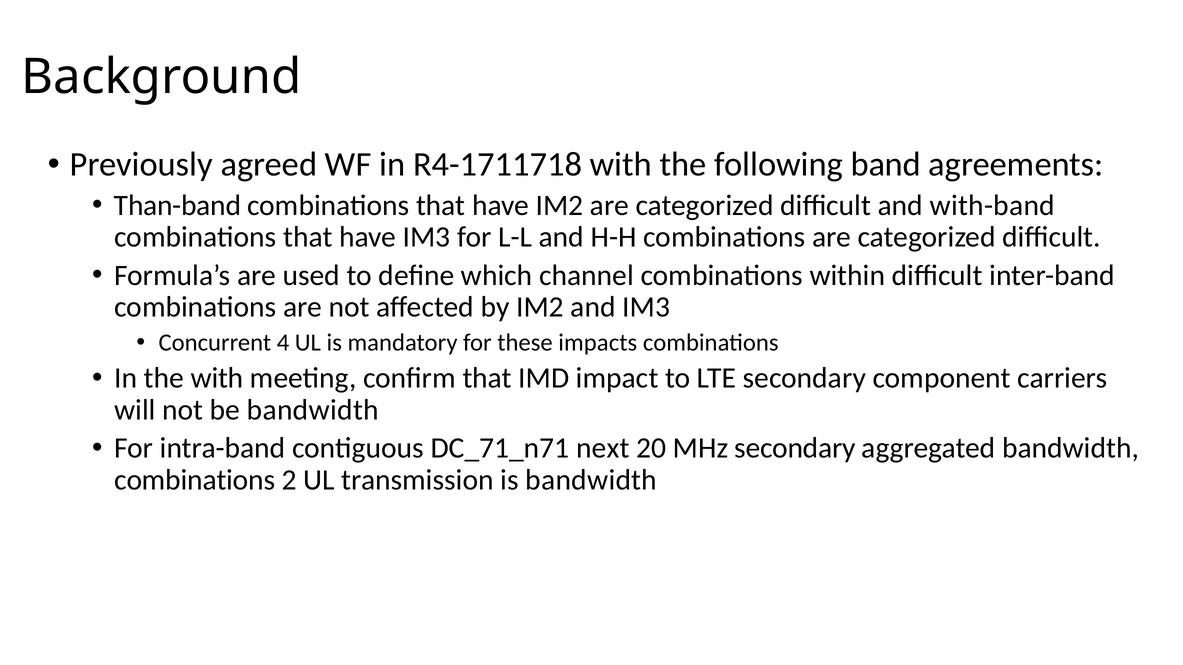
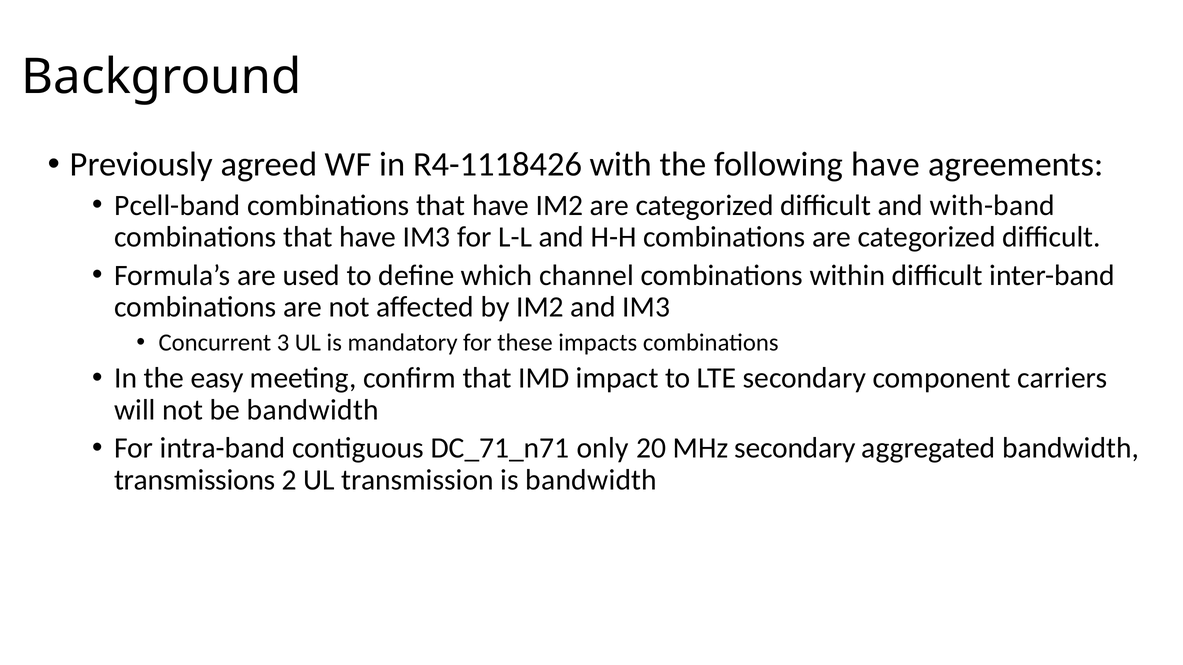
R4-1711718: R4-1711718 -> R4-1118426 (498, 165)
following band: band -> have (886, 165)
Than-band: Than-band -> Pcell-band (177, 205)
4: 4 -> 3 (283, 343)
the with: with -> easy (217, 378)
next: next -> only (603, 448)
combinations: combinations -> transmissions (195, 480)
